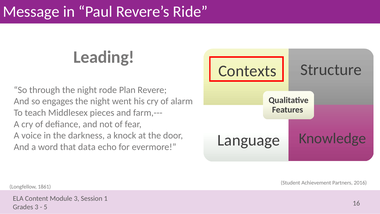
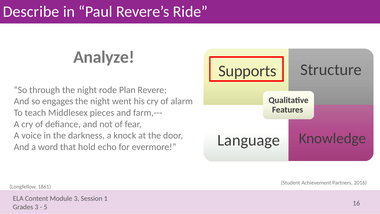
Message: Message -> Describe (31, 12)
Leading: Leading -> Analyze (104, 57)
Contexts: Contexts -> Supports (247, 71)
data: data -> hold (87, 147)
